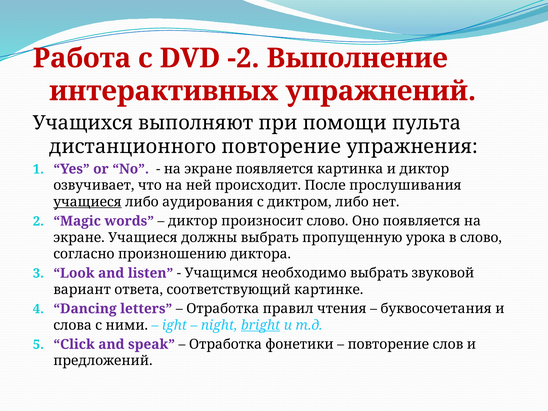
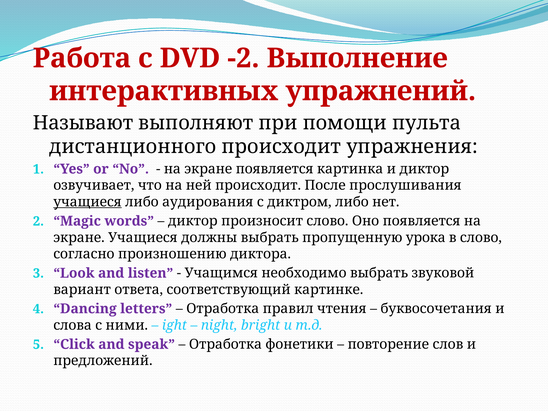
Учащихся: Учащихся -> Называют (83, 123)
дистанционного повторение: повторение -> происходит (281, 147)
bright underline: present -> none (261, 325)
